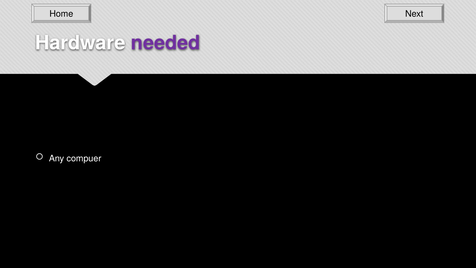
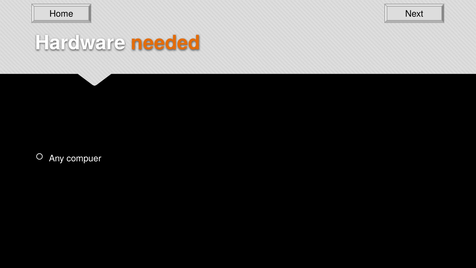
needed colour: purple -> orange (166, 43)
